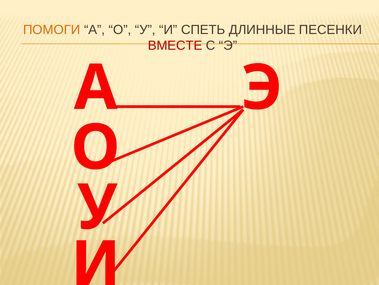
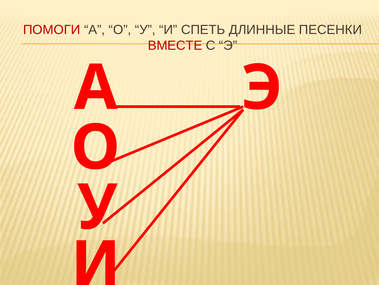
ПОМОГИ colour: orange -> red (52, 30)
